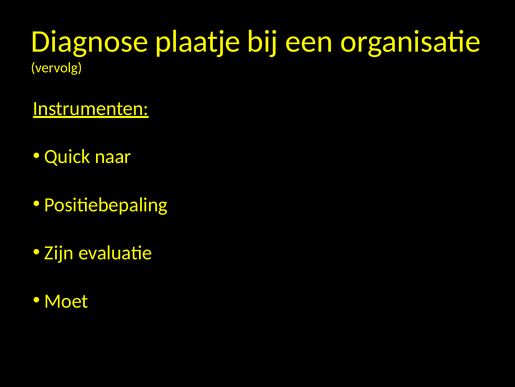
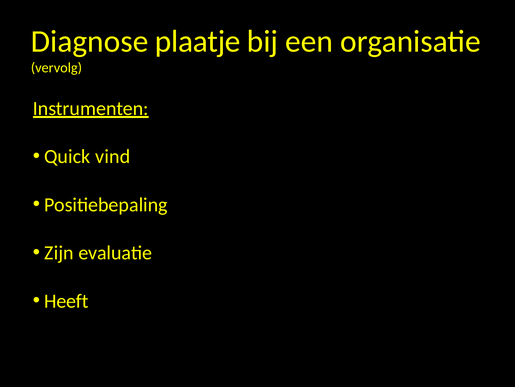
naar: naar -> vind (113, 156)
Moet: Moet -> Heeft (66, 301)
